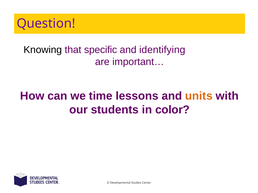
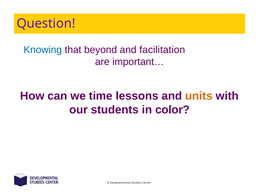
Knowing colour: black -> blue (43, 50)
specific: specific -> beyond (101, 50)
identifying: identifying -> facilitation (162, 50)
